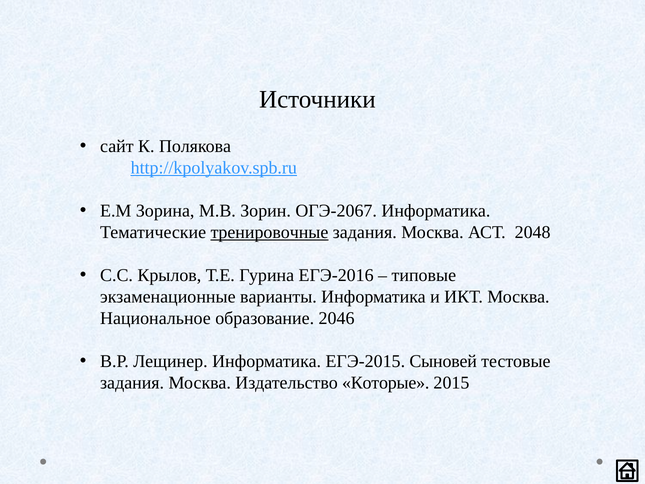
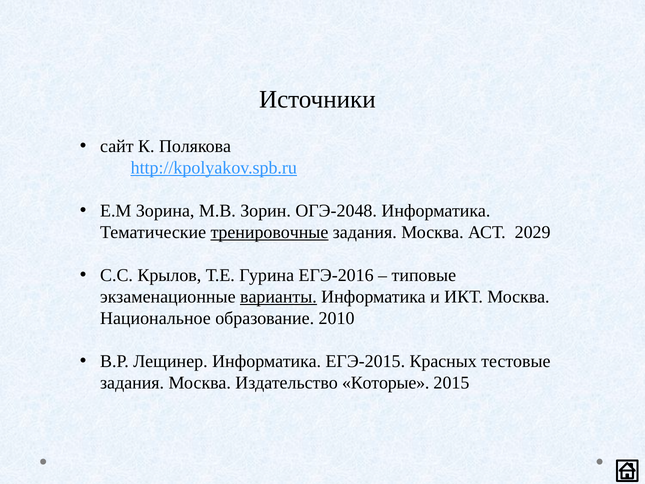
ОГЭ-2067: ОГЭ-2067 -> ОГЭ-2048 (336, 211)
2048: 2048 -> 2029 (533, 232)
варианты underline: none -> present (278, 297)
2046: 2046 -> 2010 (337, 318)
Сыновей: Сыновей -> Красных (443, 361)
